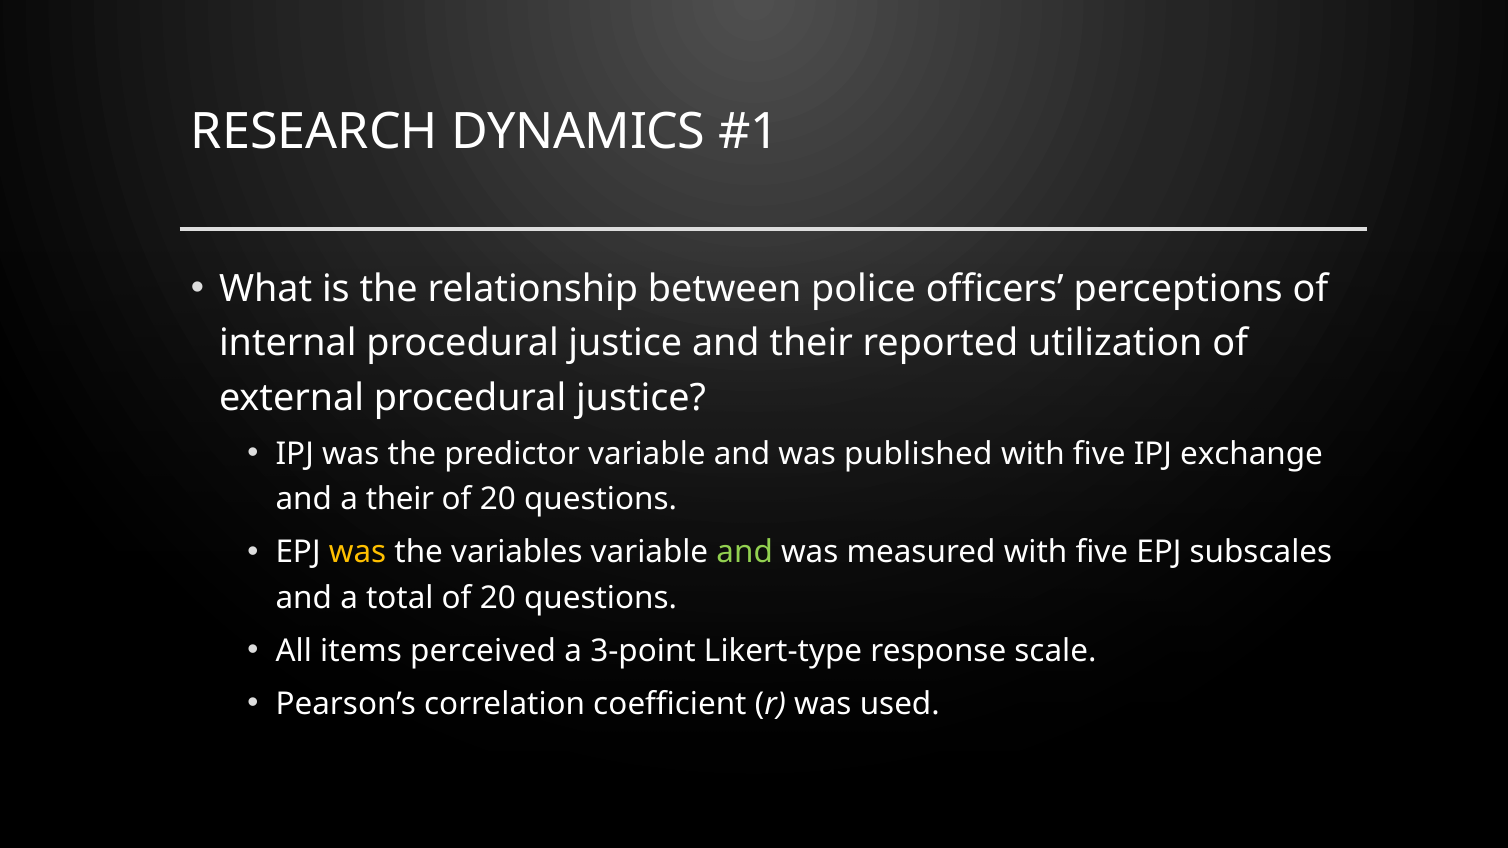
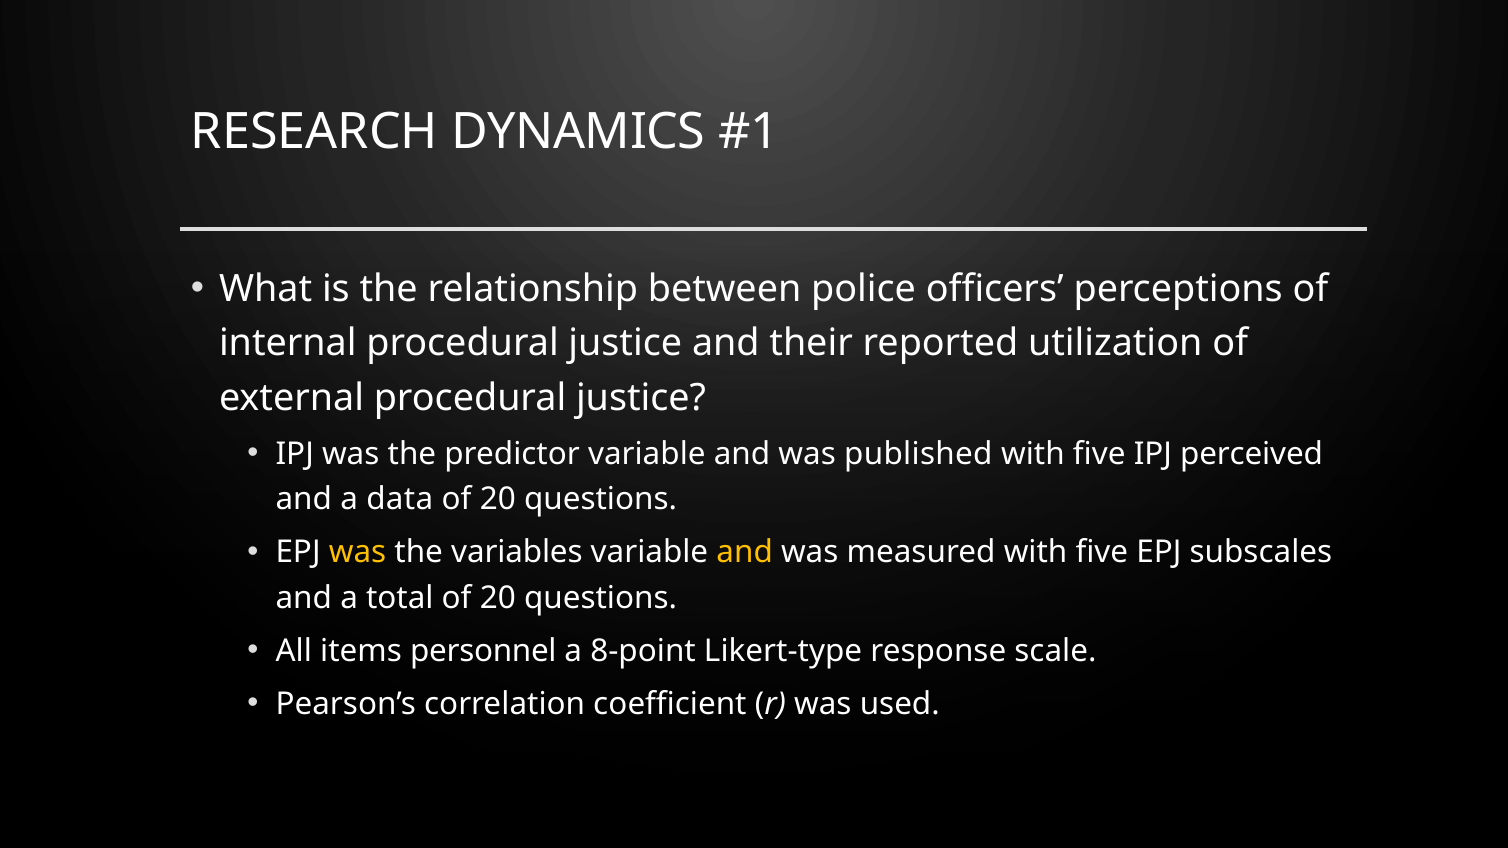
exchange: exchange -> perceived (1252, 454)
a their: their -> data (400, 500)
and colour: light green -> yellow (745, 553)
perceived: perceived -> personnel (483, 651)
3-point: 3-point -> 8-point (643, 651)
